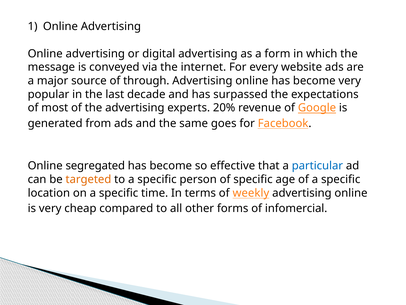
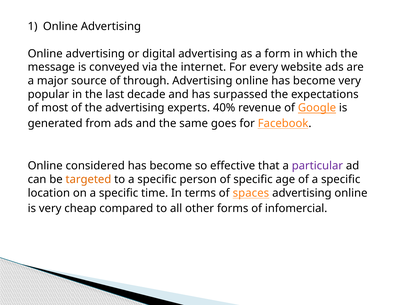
20%: 20% -> 40% (224, 108)
segregated: segregated -> considered (95, 166)
particular colour: blue -> purple (317, 166)
weekly: weekly -> spaces (251, 193)
